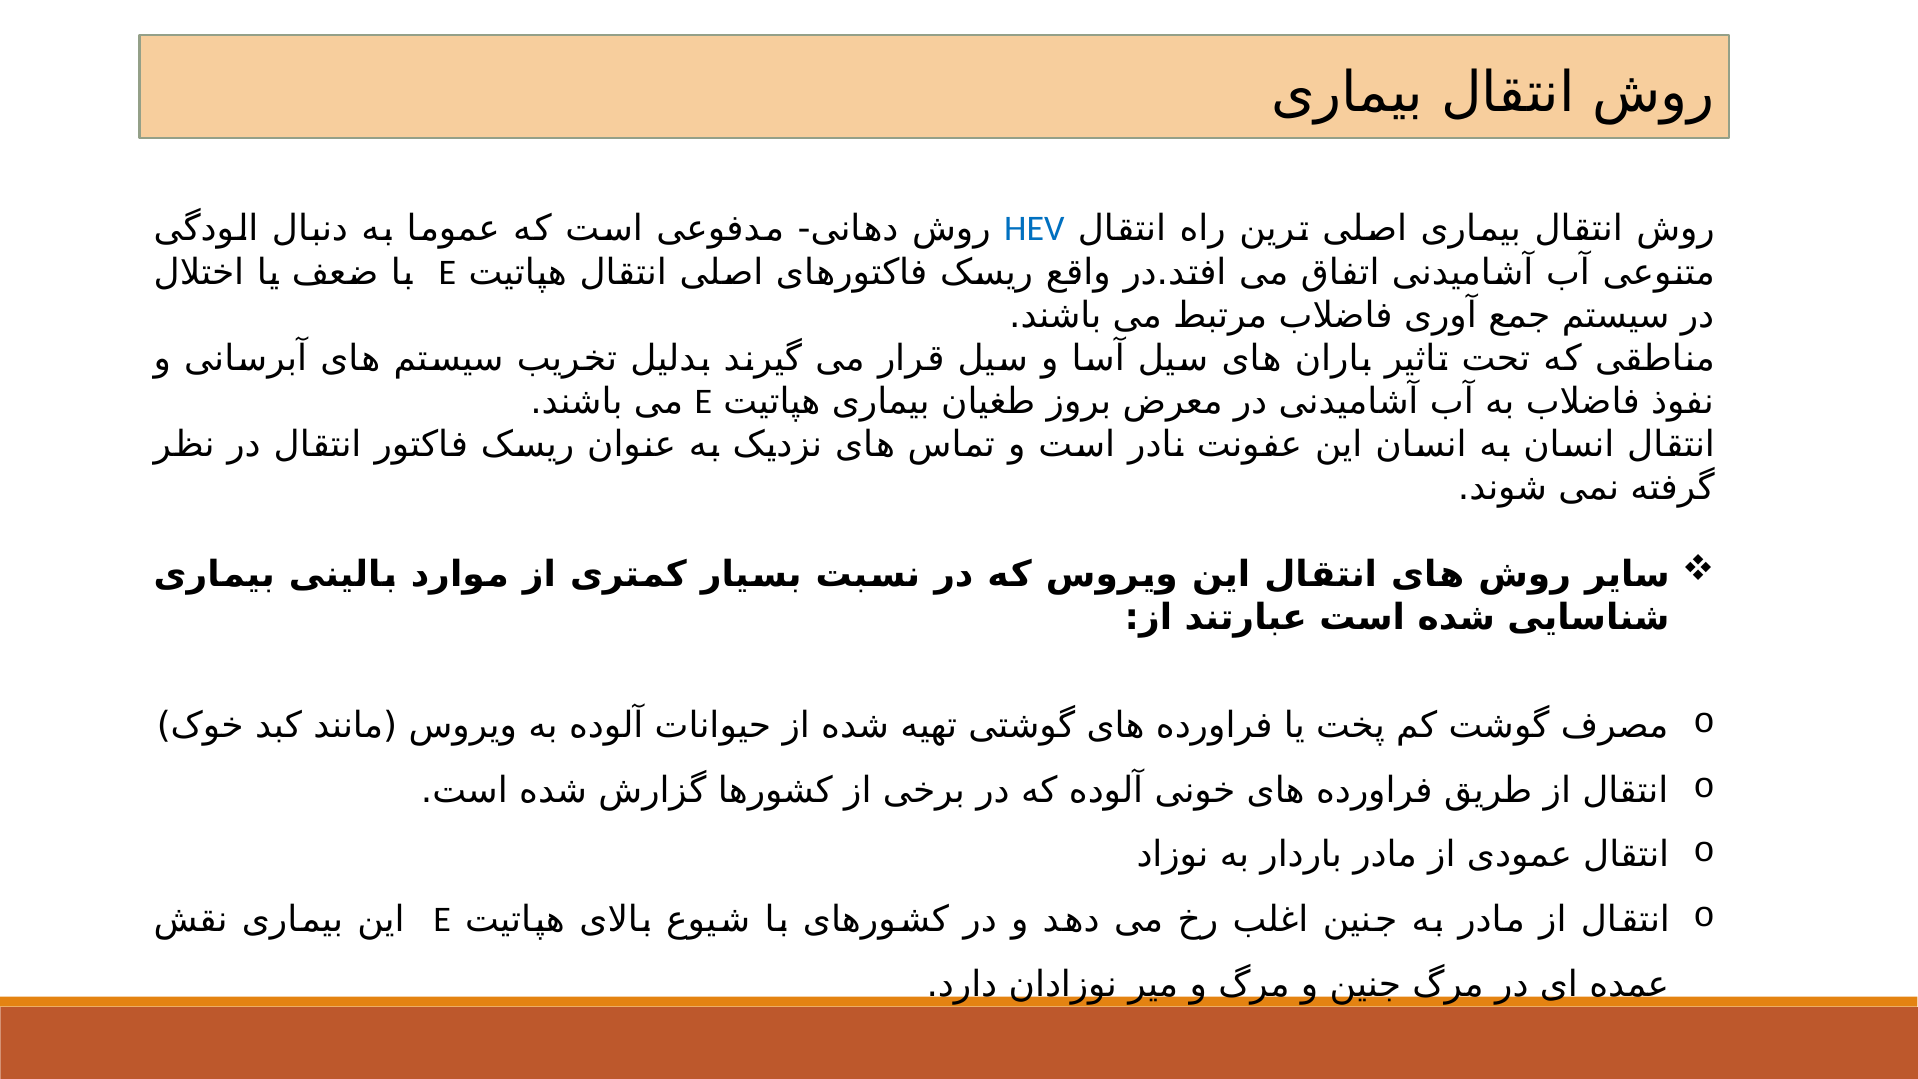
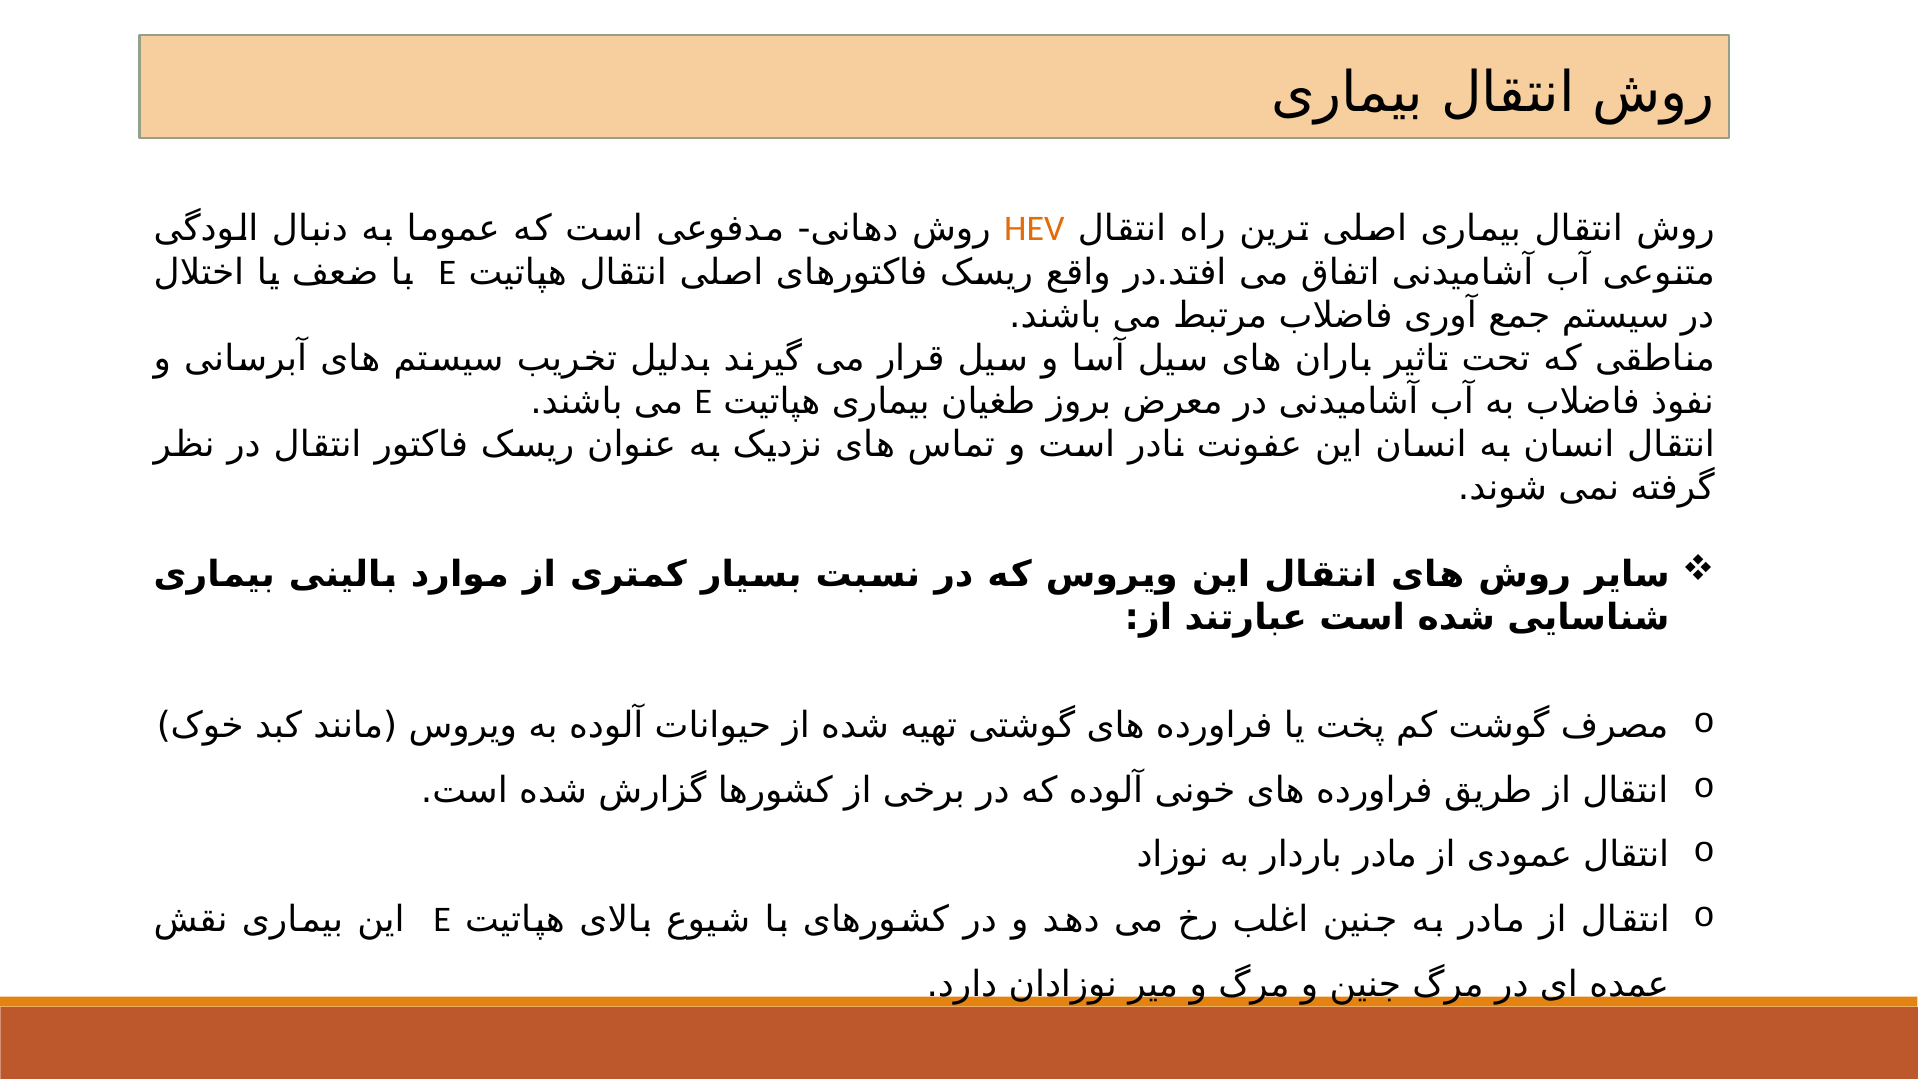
HEV colour: blue -> orange (1034, 229)
